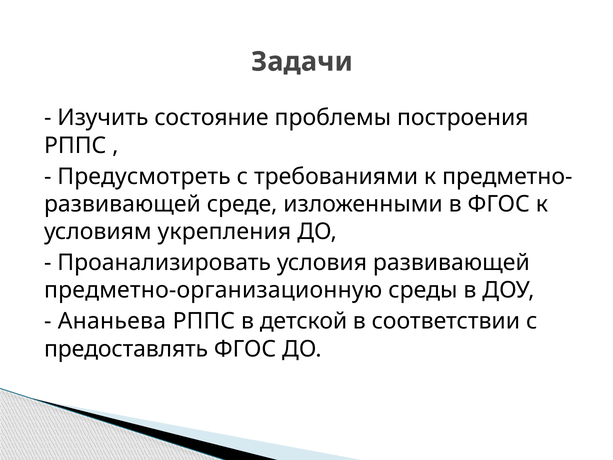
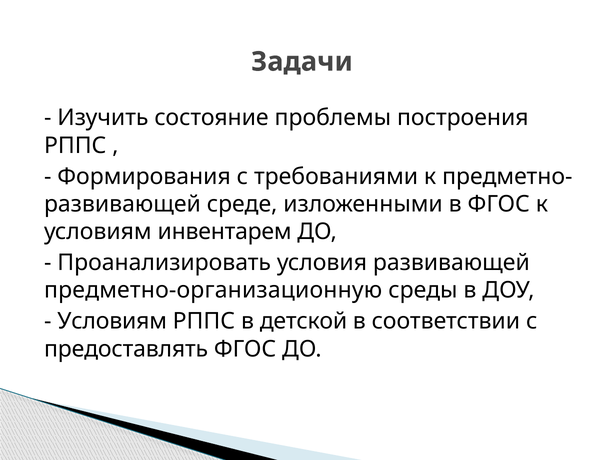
Предусмотреть: Предусмотреть -> Формирования (144, 176)
укрепления: укрепления -> инвентарем (225, 232)
Ананьева: Ананьева -> Условиям (112, 321)
